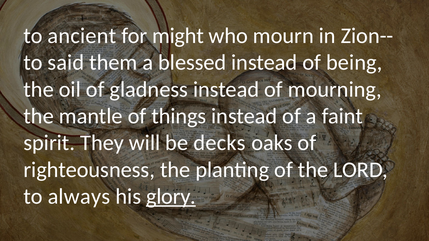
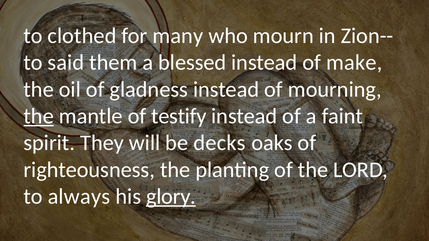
ancient: ancient -> clothed (82, 36)
might: might -> many (178, 36)
being: being -> make (354, 63)
the underline: none -> present (39, 116)
things: things -> testify (179, 116)
